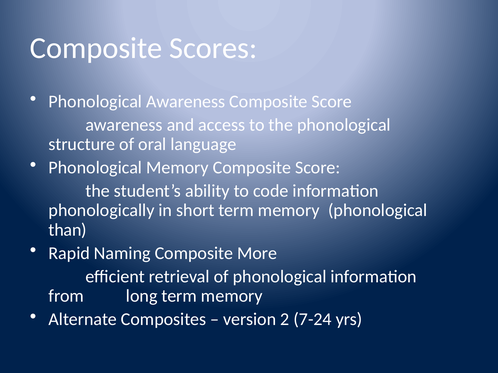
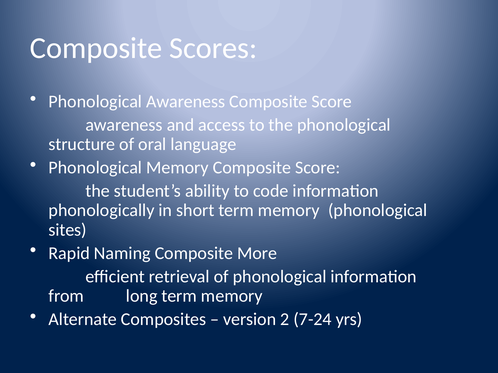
than: than -> sites (68, 230)
